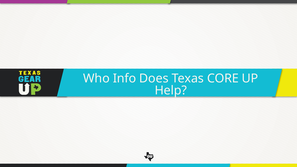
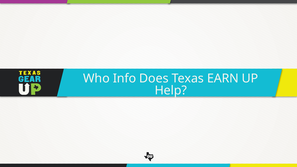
CORE: CORE -> EARN (223, 79)
